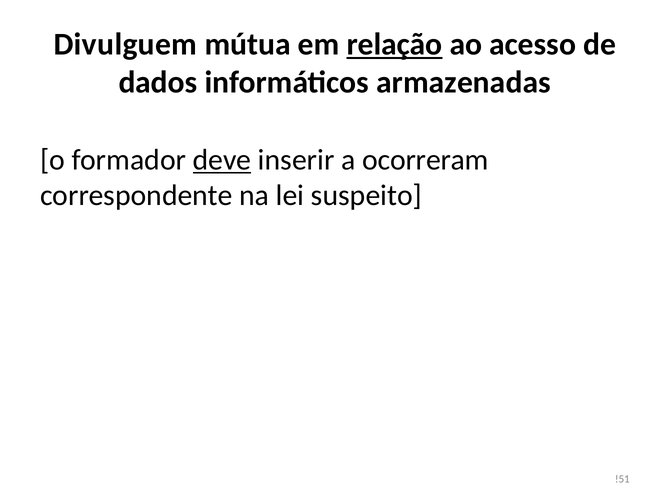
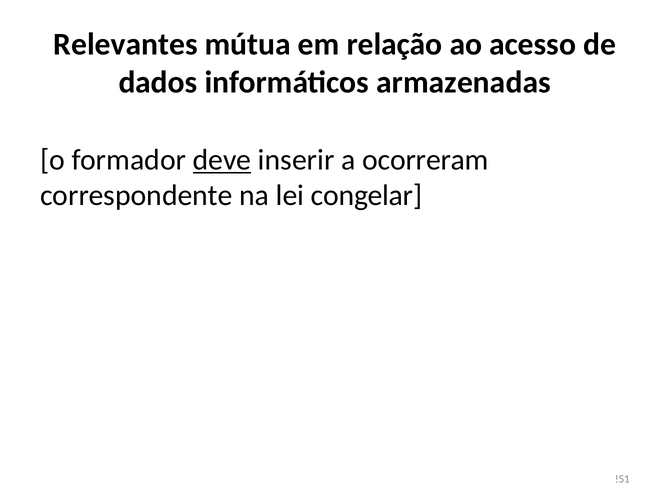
Divulguem: Divulguem -> Relevantes (126, 45)
relação underline: present -> none (395, 45)
suspeito: suspeito -> congelar (367, 196)
